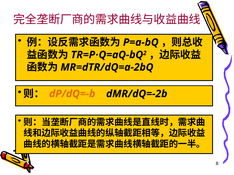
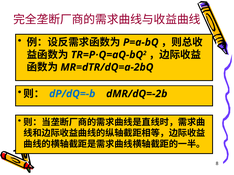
dP/dQ=-b colour: orange -> blue (72, 94)
